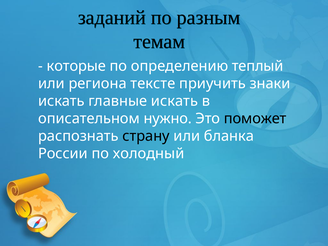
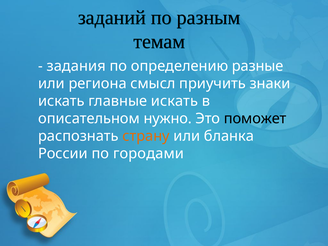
которые: которые -> задания (76, 66)
теплый: теплый -> разные (258, 66)
тексте: тексте -> смысл (153, 84)
страну colour: black -> orange (146, 136)
холодный: холодный -> городами (149, 154)
